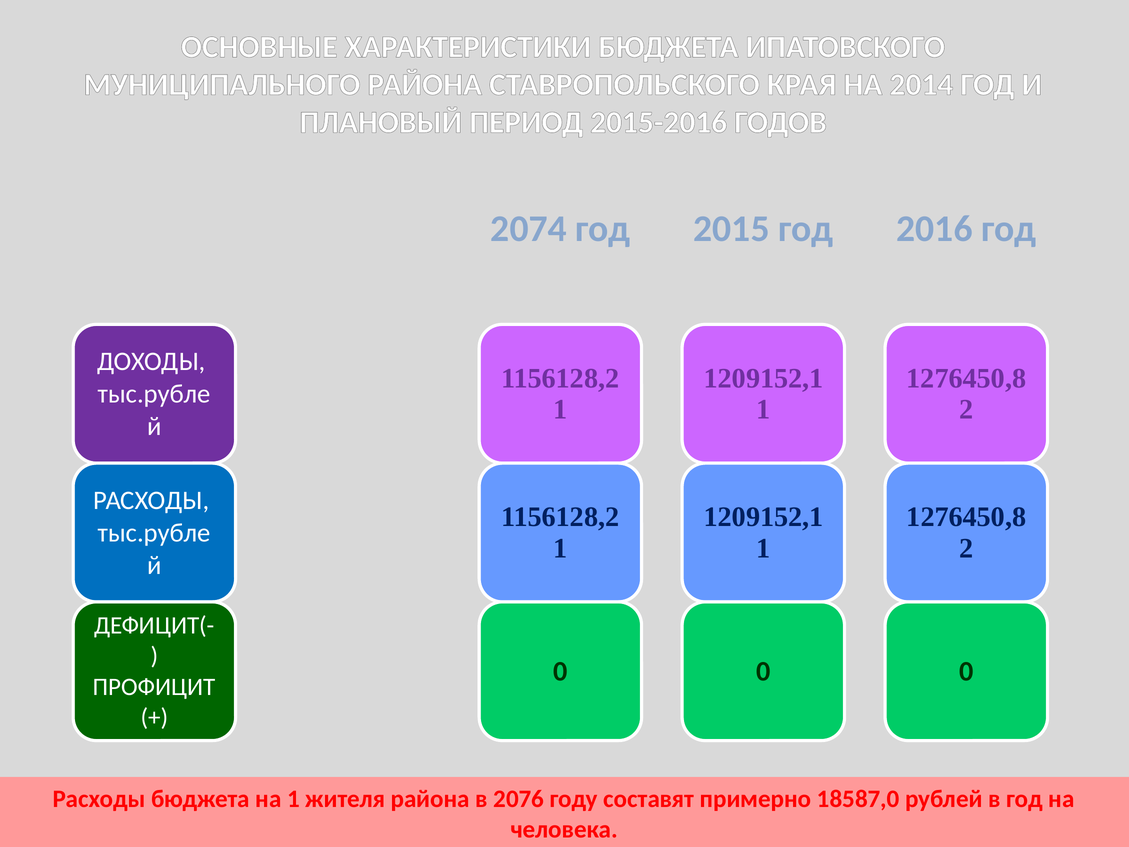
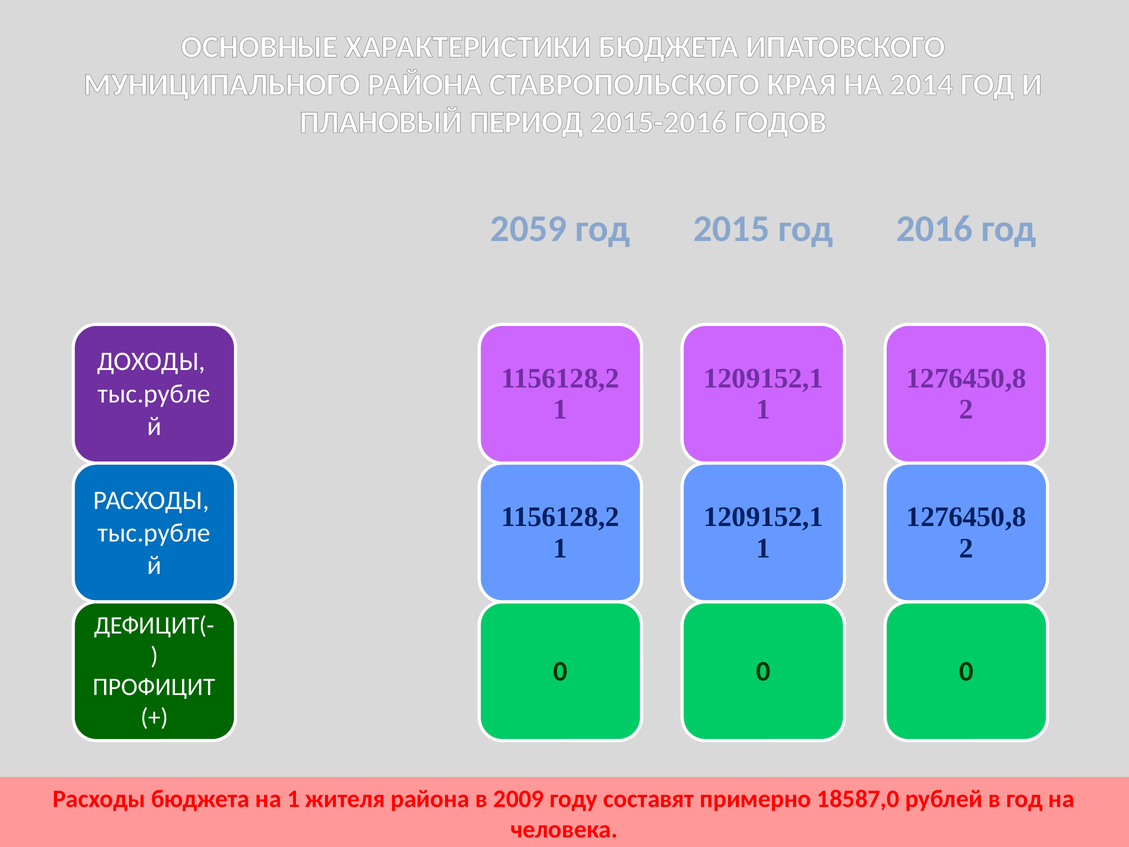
2074: 2074 -> 2059 (529, 229)
2076: 2076 -> 2009 (519, 799)
